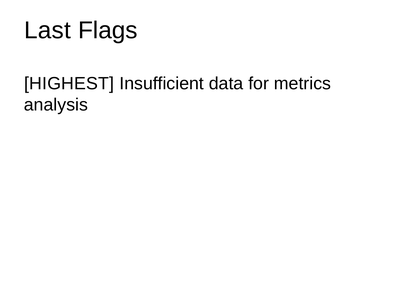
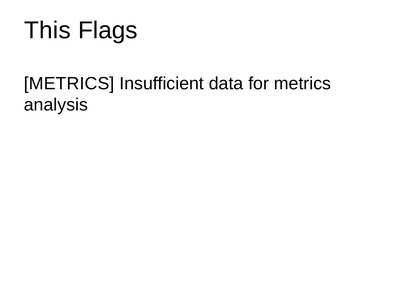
Last: Last -> This (47, 30)
HIGHEST: HIGHEST -> METRICS (69, 84)
